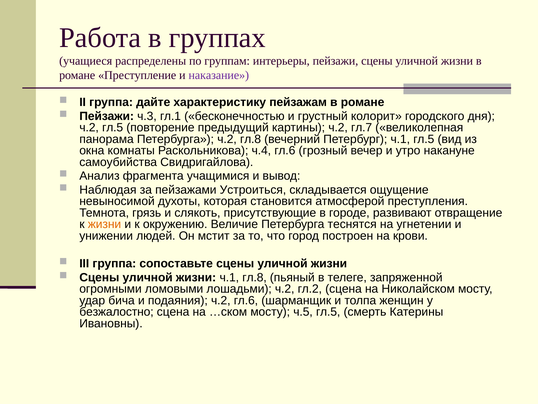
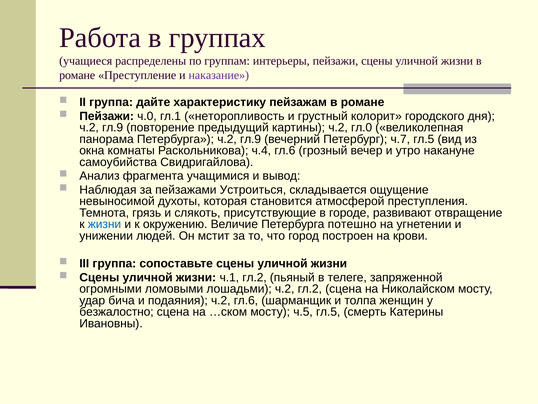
ч.3: ч.3 -> ч.0 (147, 116)
бесконечностью: бесконечностью -> неторопливость (234, 116)
гл.5: гл.5 -> гл.9 (113, 127)
гл.7: гл.7 -> гл.0 (362, 127)
Петербурга ч.2 гл.8: гл.8 -> гл.9 (251, 139)
Петербург ч.1: ч.1 -> ч.7 (400, 139)
жизни colour: orange -> blue (105, 224)
теснятся: теснятся -> потешно (352, 224)
ч.1 гл.8: гл.8 -> гл.2 (254, 277)
